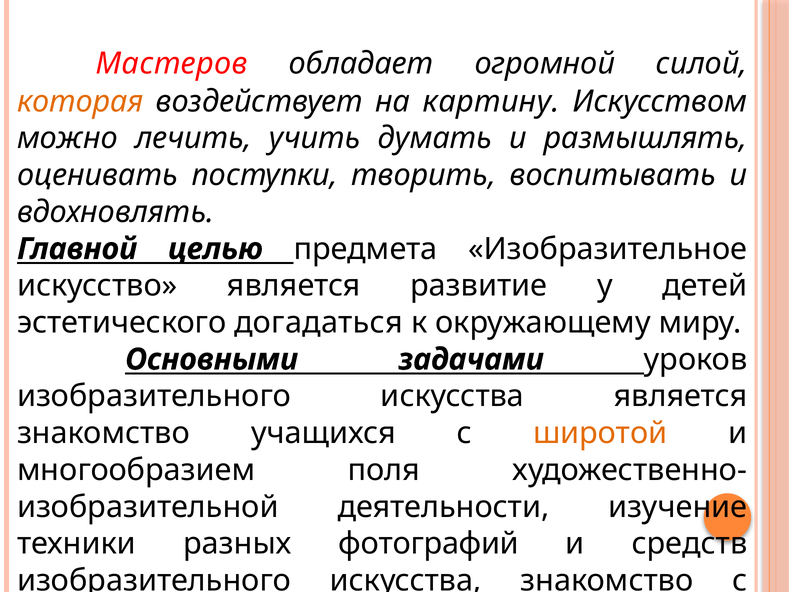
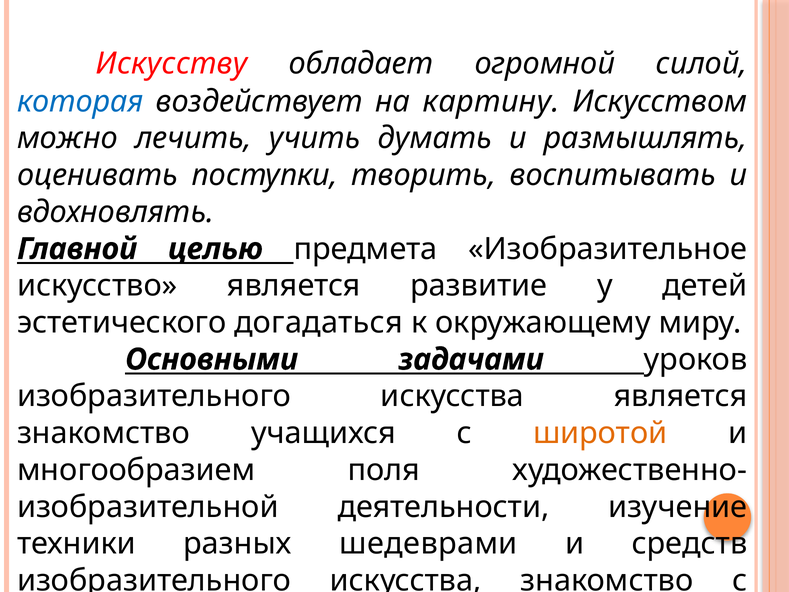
Мастеров: Мастеров -> Искусству (172, 64)
которая colour: orange -> blue (80, 101)
фотографий: фотографий -> шедеврами (428, 544)
